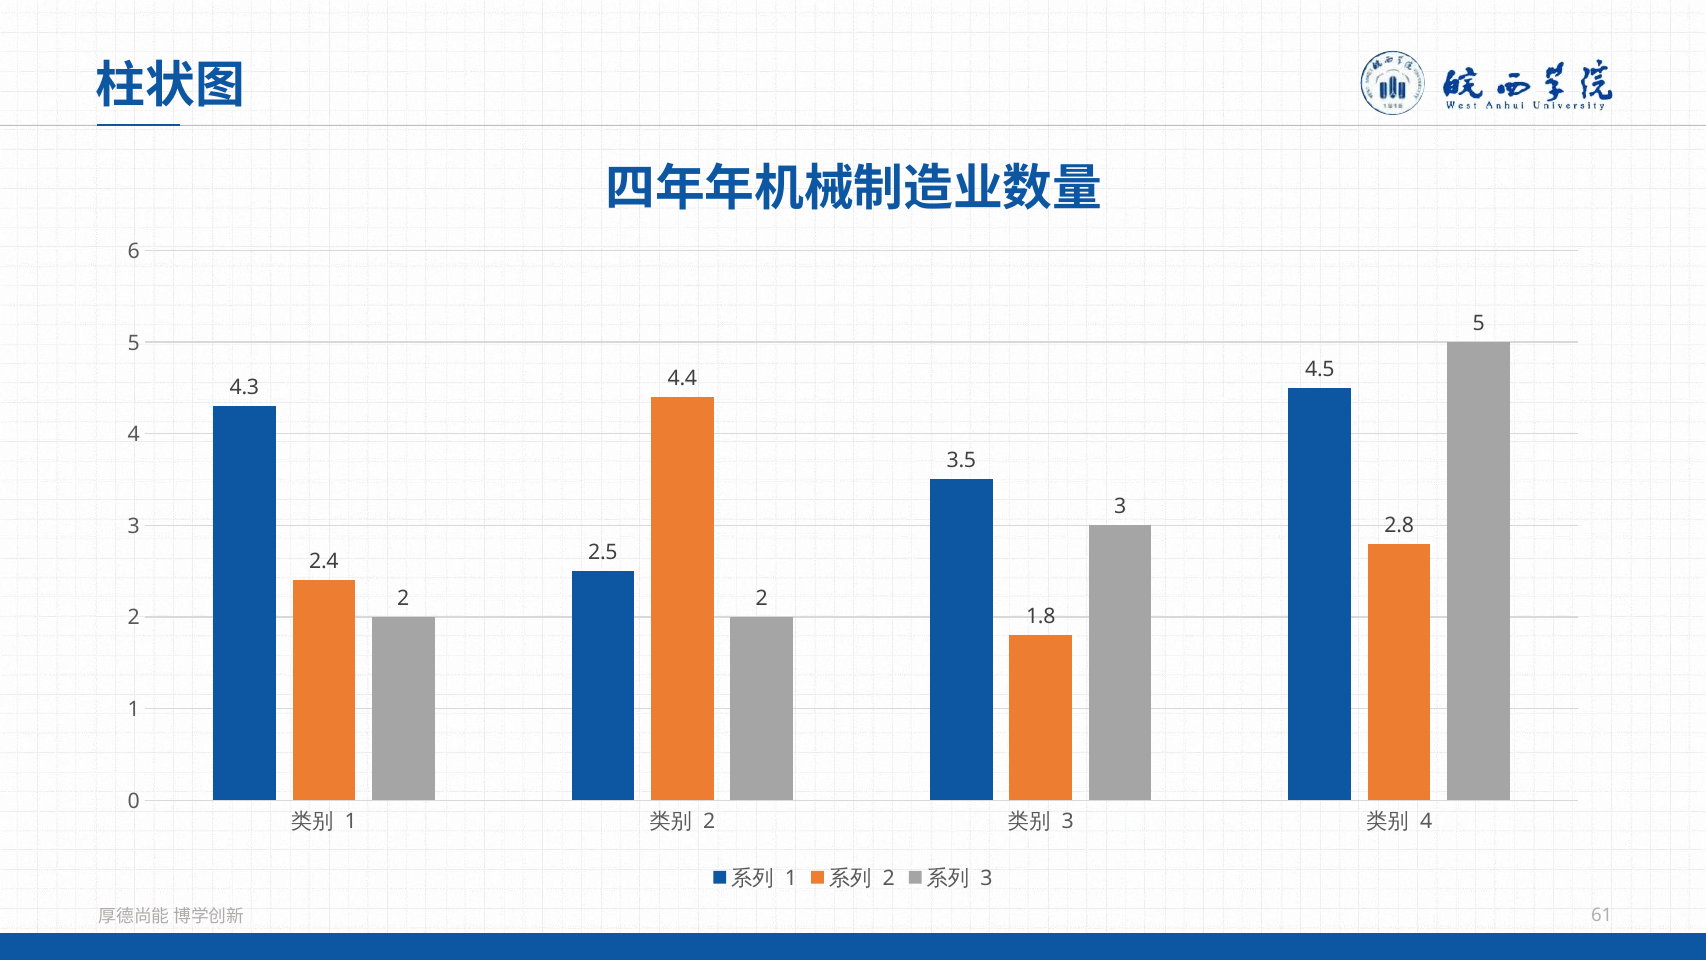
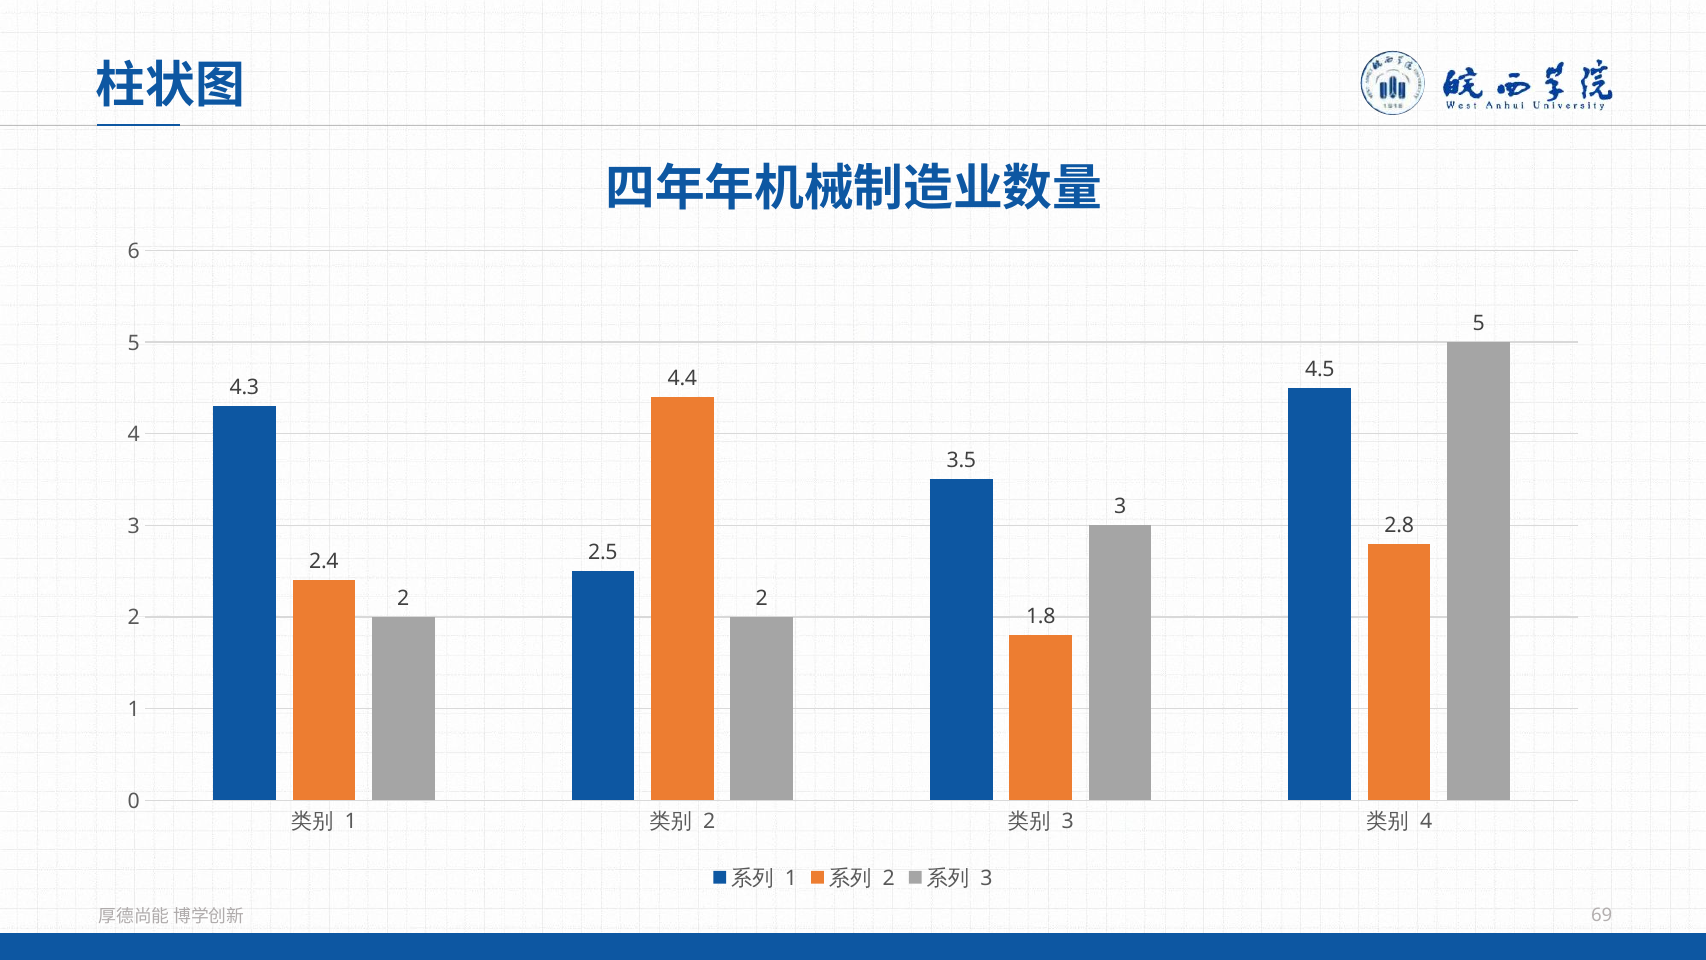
61: 61 -> 69 (1602, 915)
